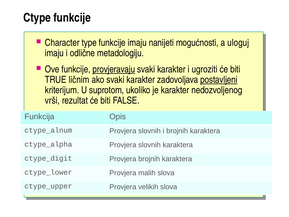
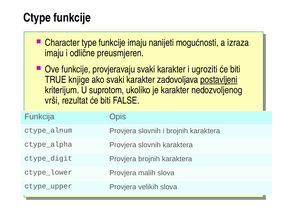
uloguj: uloguj -> izraza (238, 43)
metadologiju: metadologiju -> preusmjeren (120, 53)
provjeravaju underline: present -> none (114, 69)
ličnim: ličnim -> knjige (79, 80)
